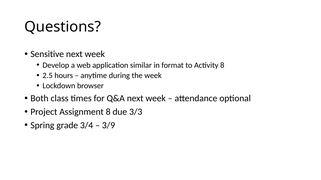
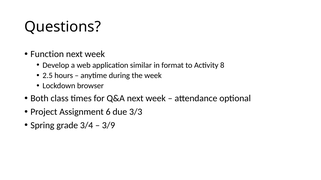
Sensitive: Sensitive -> Function (47, 54)
Assignment 8: 8 -> 6 (108, 112)
